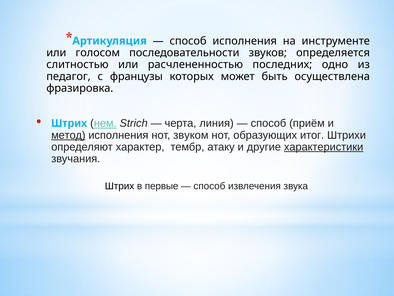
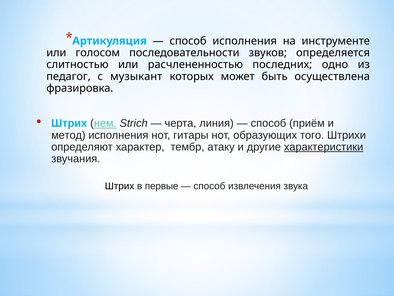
французы: французы -> музыкант (136, 76)
метод underline: present -> none (68, 135)
звуком: звуком -> гитары (191, 135)
итог: итог -> того (312, 135)
